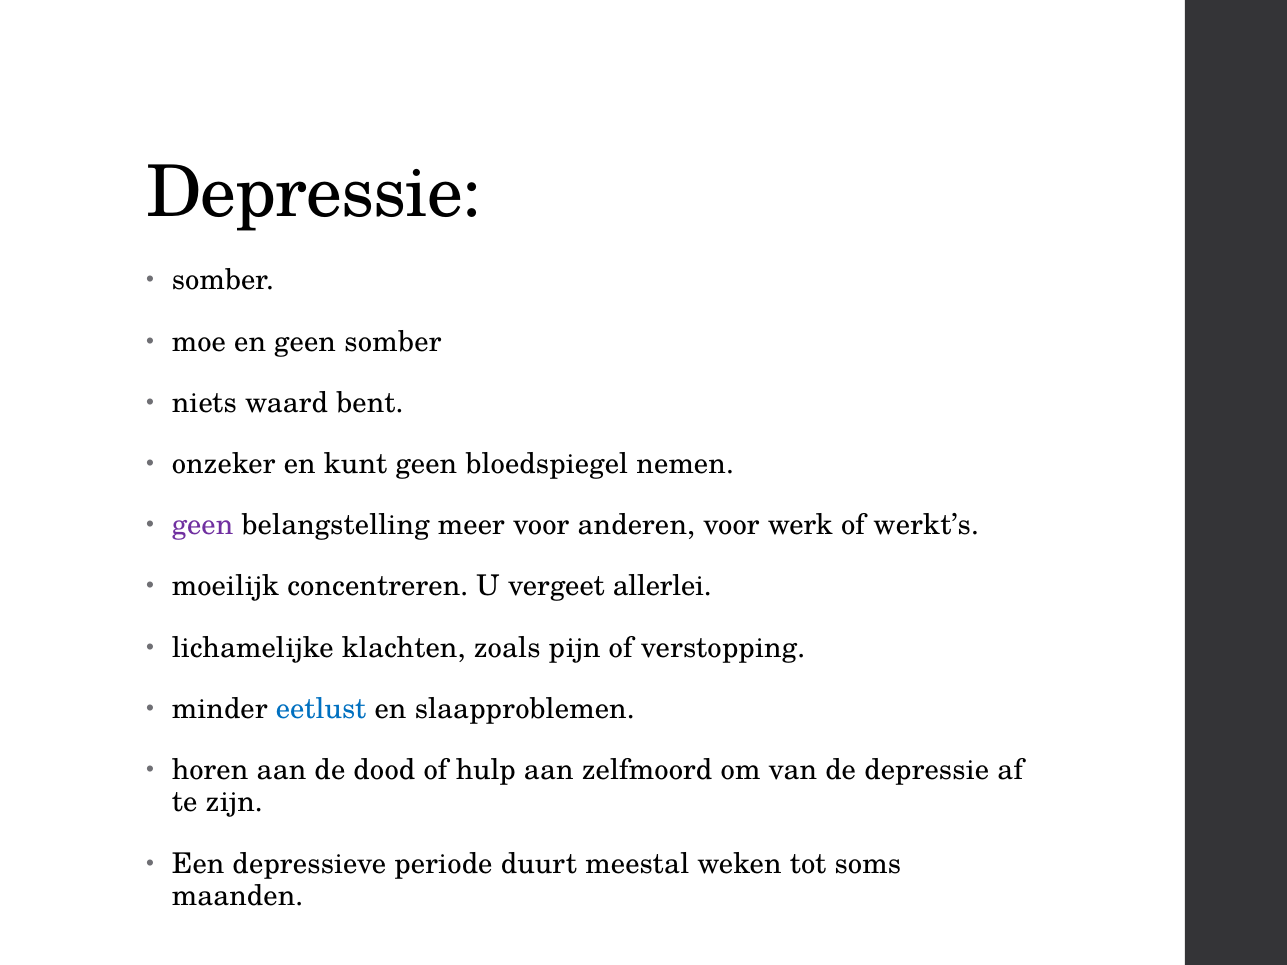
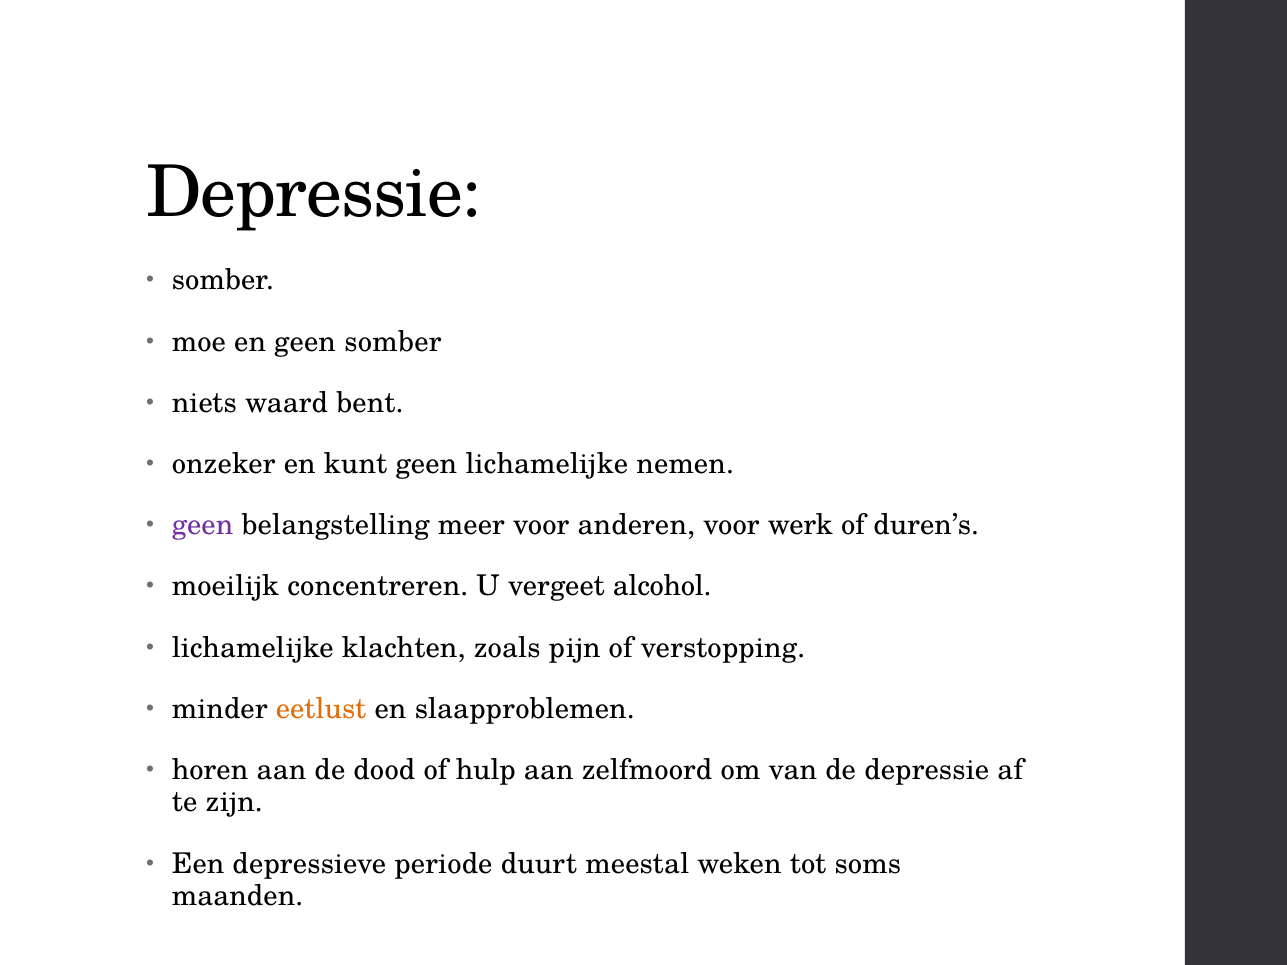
geen bloedspiegel: bloedspiegel -> lichamelijke (547, 464)
werkt’s: werkt’s -> duren’s (926, 525)
allerlei: allerlei -> alcohol (662, 587)
eetlust colour: blue -> orange (321, 709)
